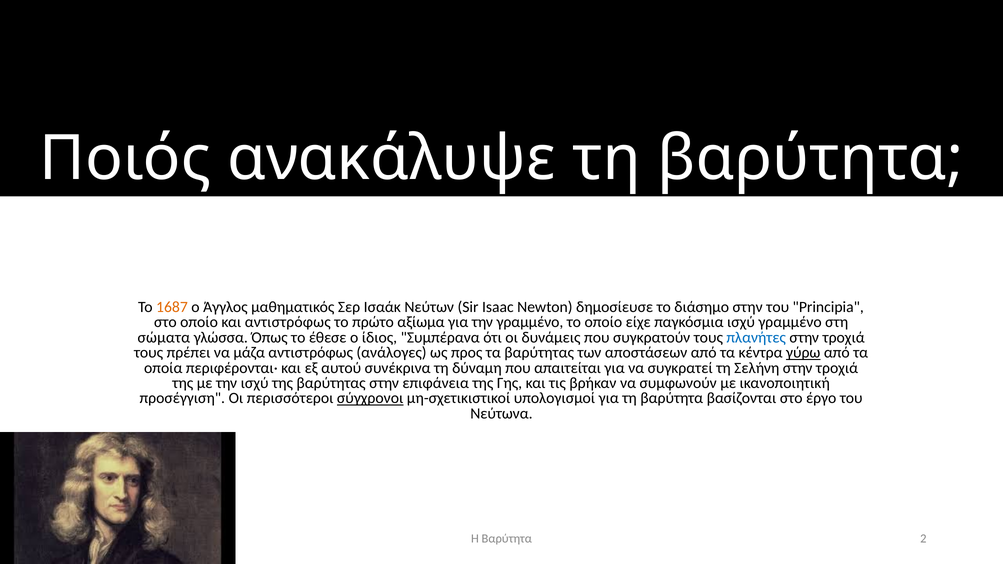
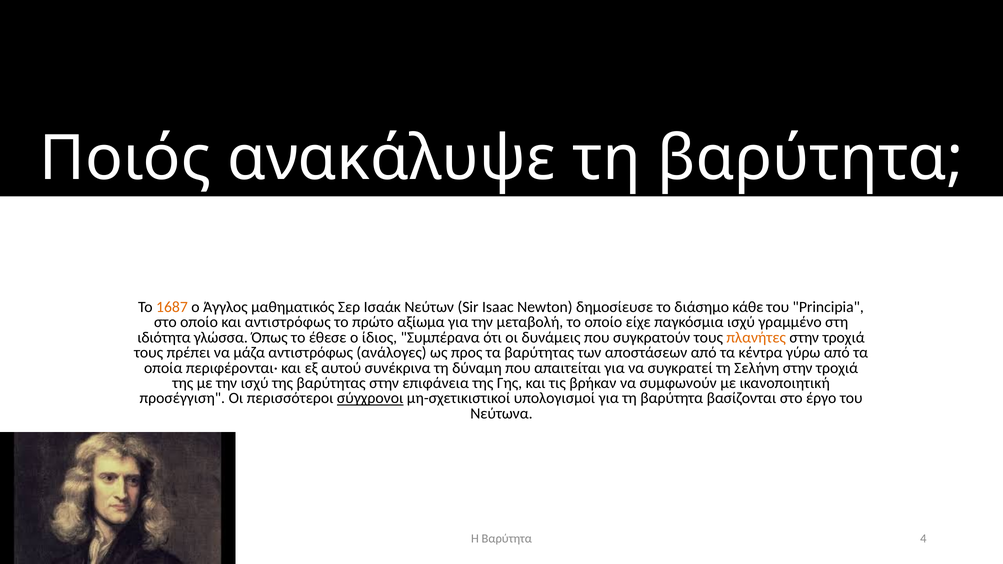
διάσημο στην: στην -> κάθε (748, 307)
την γραμμένο: γραμμένο -> μεταβολή (530, 322)
σώματα: σώματα -> ιδιότητα (164, 338)
πλανήτες colour: blue -> orange (756, 338)
γύρω underline: present -> none (803, 353)
2: 2 -> 4 (923, 539)
